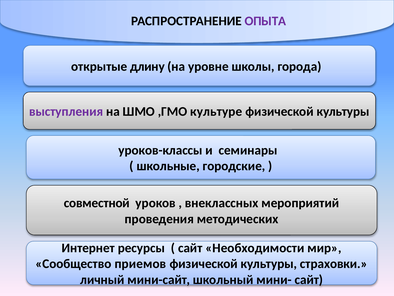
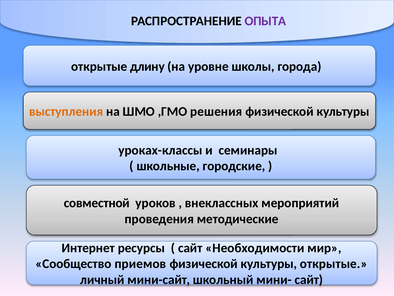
выступления colour: purple -> orange (66, 111)
культуре: культуре -> решения (216, 111)
уроков-классы: уроков-классы -> уроках-классы (160, 150)
методических: методических -> методические (238, 219)
культуры страховки: страховки -> открытые (334, 263)
